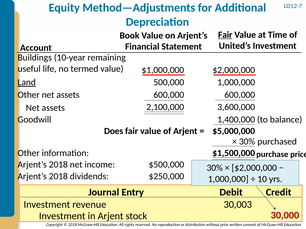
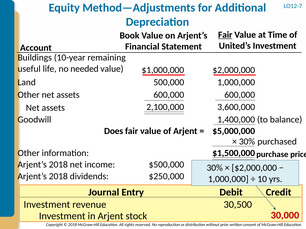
termed: termed -> needed (84, 69)
Land underline: present -> none (27, 83)
30,003: 30,003 -> 30,500 (238, 205)
